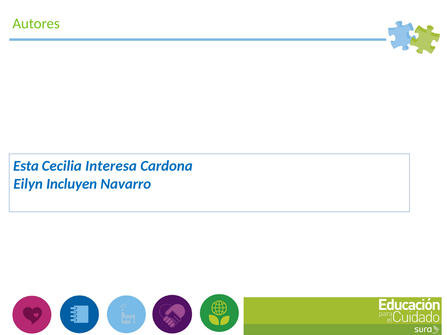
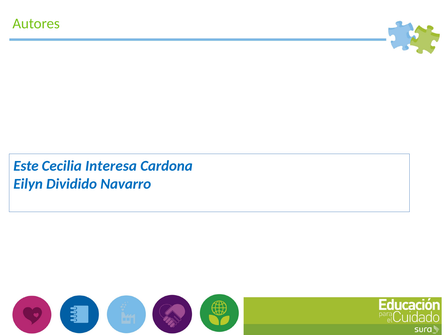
Esta: Esta -> Este (26, 166)
Incluyen: Incluyen -> Dividido (72, 184)
